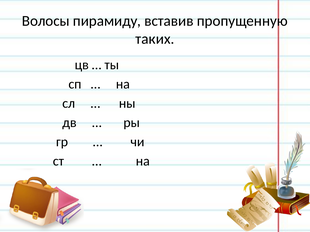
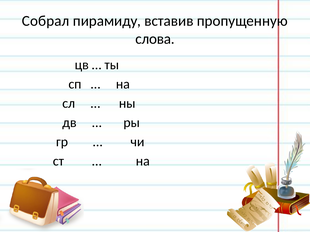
Волосы: Волосы -> Собрал (46, 21)
таких: таких -> слова (155, 39)
